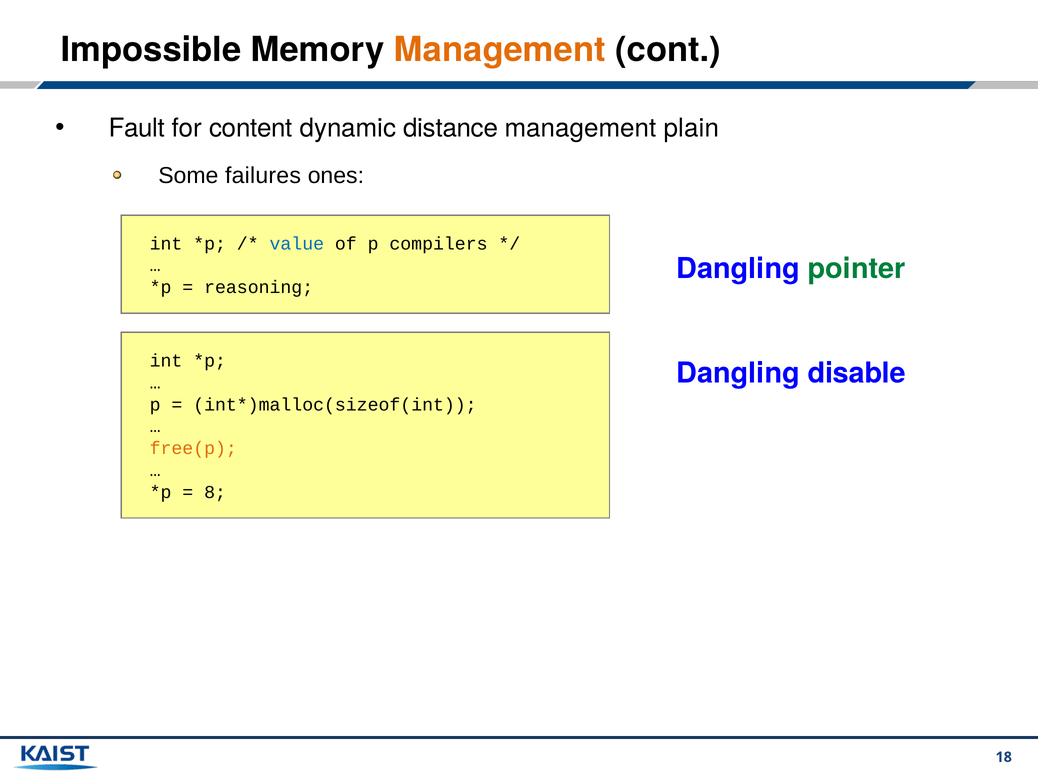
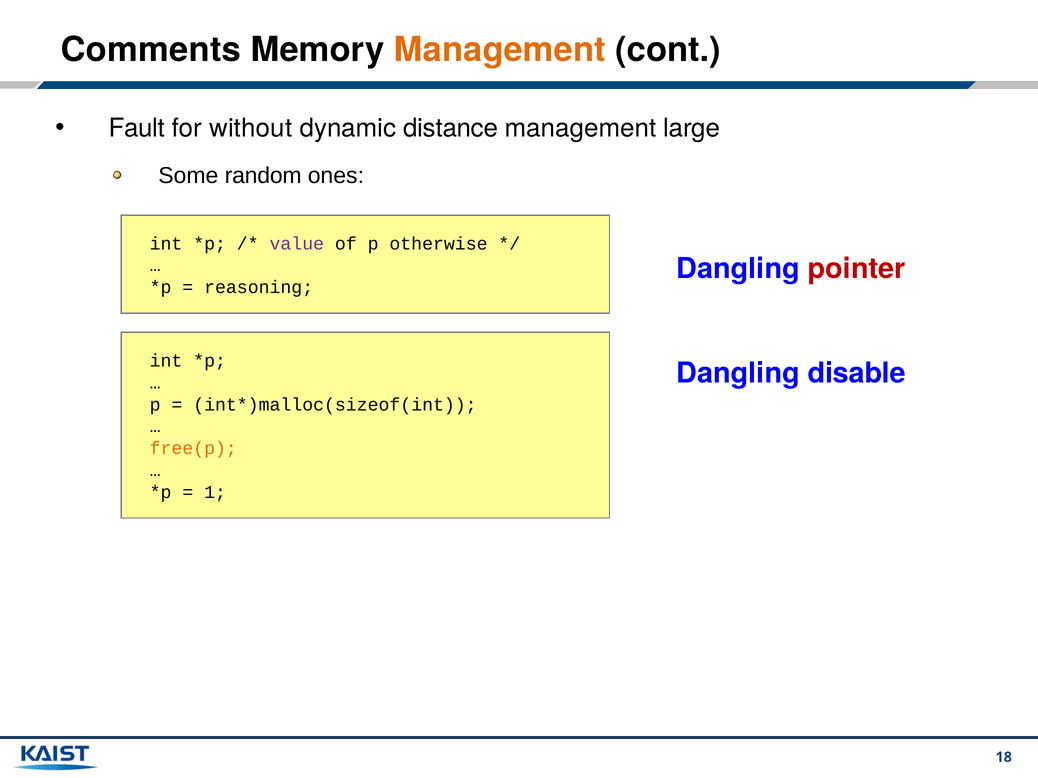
Impossible: Impossible -> Comments (151, 50)
content: content -> without (251, 128)
plain: plain -> large (692, 128)
failures: failures -> random (263, 176)
value colour: blue -> purple (297, 244)
compilers: compilers -> otherwise (439, 244)
pointer colour: green -> red (857, 269)
8: 8 -> 1 (215, 492)
